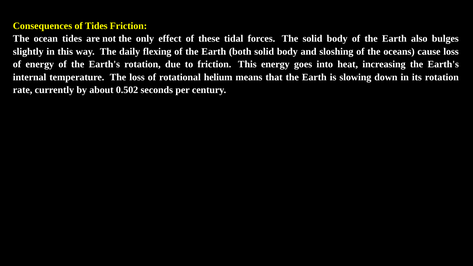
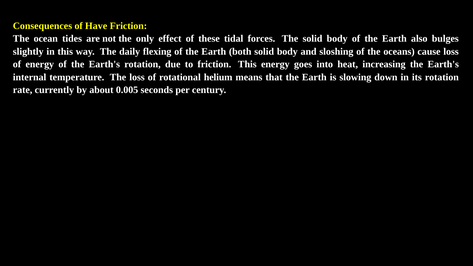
of Tides: Tides -> Have (96, 26)
0.502: 0.502 -> 0.005 (127, 90)
